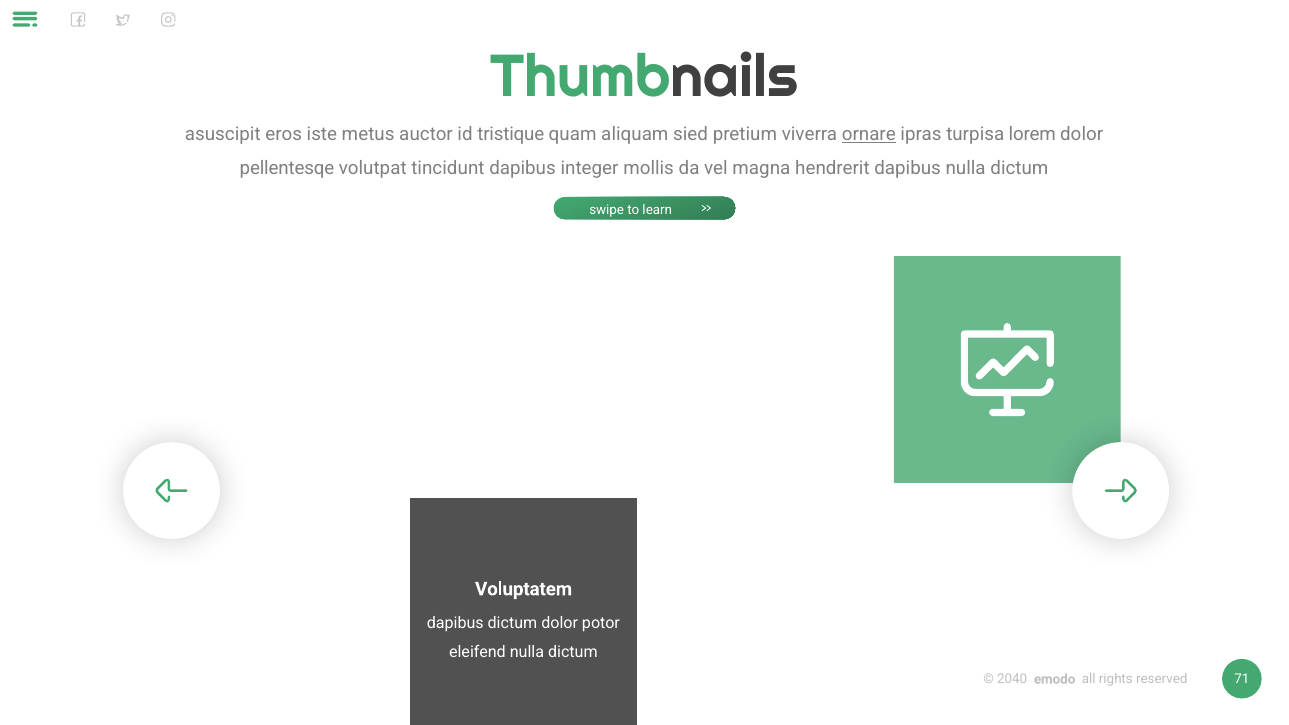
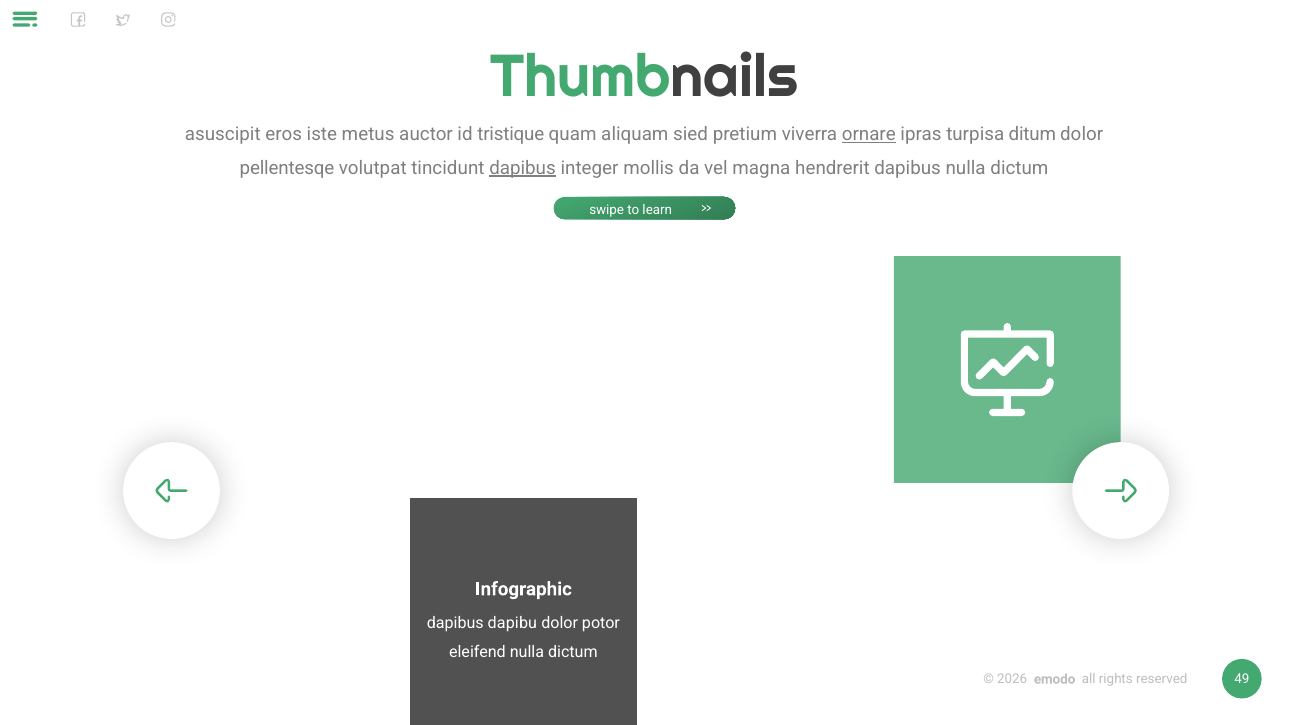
lorem: lorem -> ditum (1032, 134)
dapibus underline: none -> present (523, 168)
Voluptatem: Voluptatem -> Infographic (523, 589)
dapibus dictum: dictum -> dapibu (512, 623)
2040: 2040 -> 2026 (1012, 679)
71: 71 -> 49 (1242, 679)
